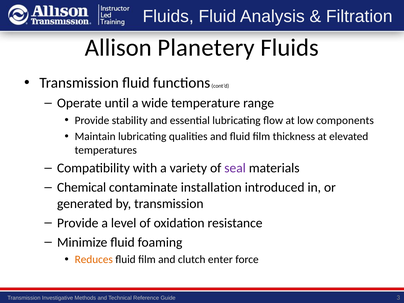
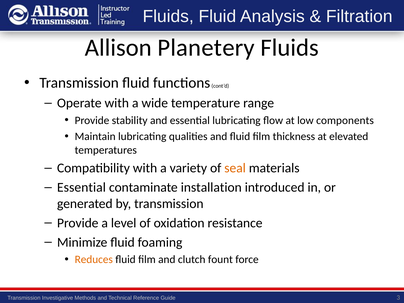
Operate until: until -> with (117, 103)
seal colour: purple -> orange (235, 168)
Chemical: Chemical -> Essential (81, 188)
enter: enter -> fount (220, 260)
